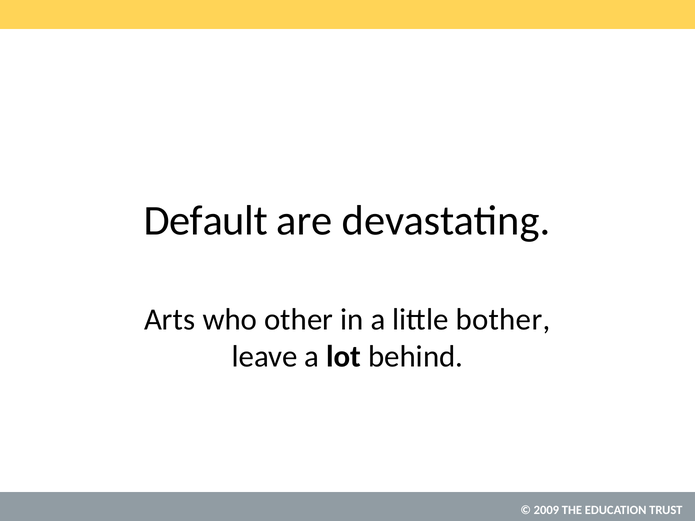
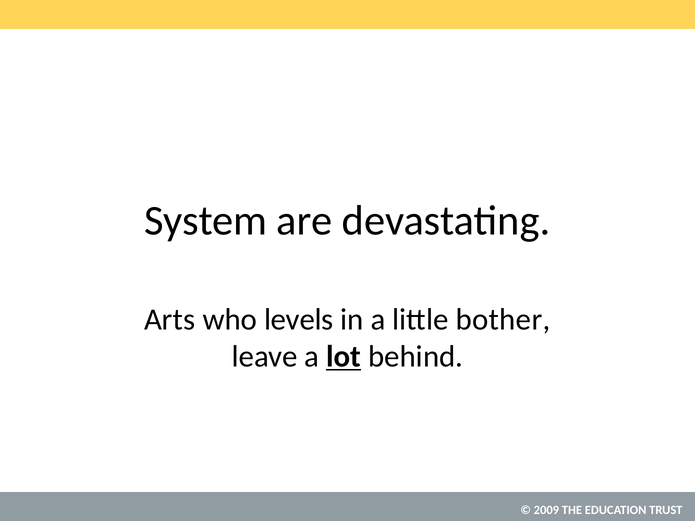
Default: Default -> System (206, 221)
other: other -> levels (299, 320)
lot underline: none -> present (344, 357)
